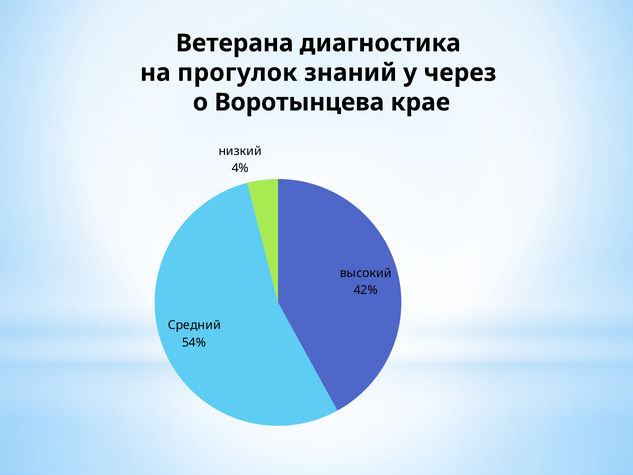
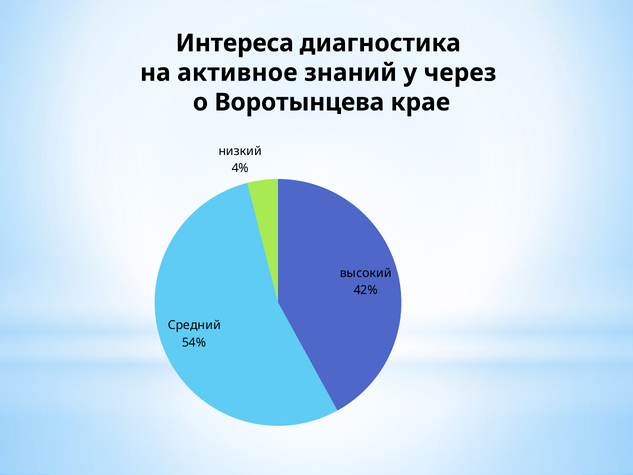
Ветерана: Ветерана -> Интереса (235, 43)
прогулок: прогулок -> активное (237, 73)
